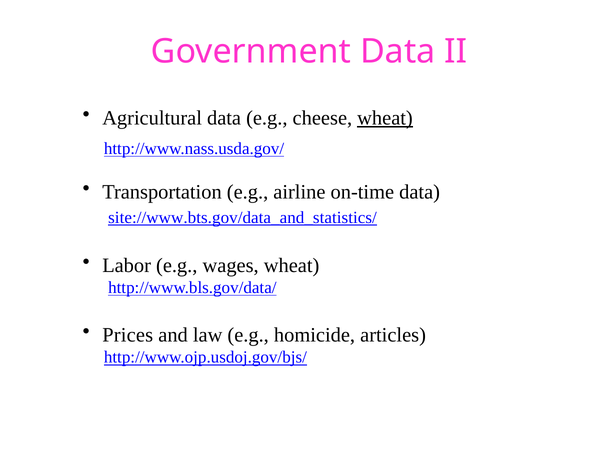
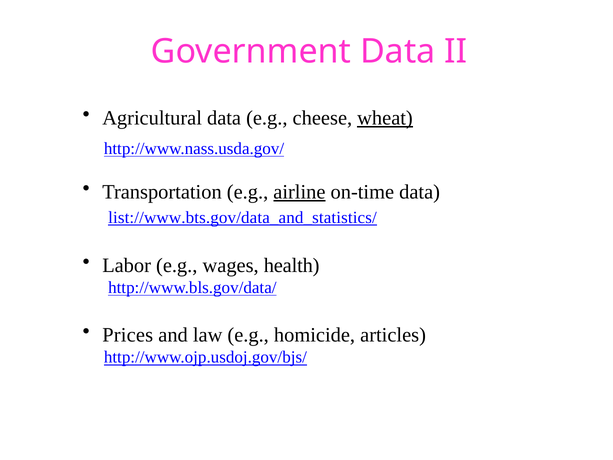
airline underline: none -> present (299, 192)
site://www.bts.gov/data_and_statistics/: site://www.bts.gov/data_and_statistics/ -> list://www.bts.gov/data_and_statistics/ (242, 217)
wages wheat: wheat -> health (292, 265)
